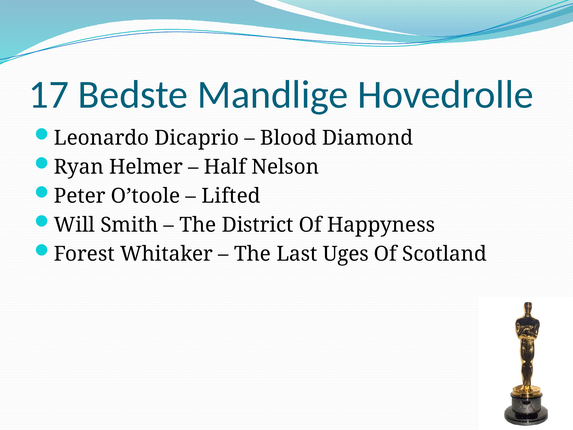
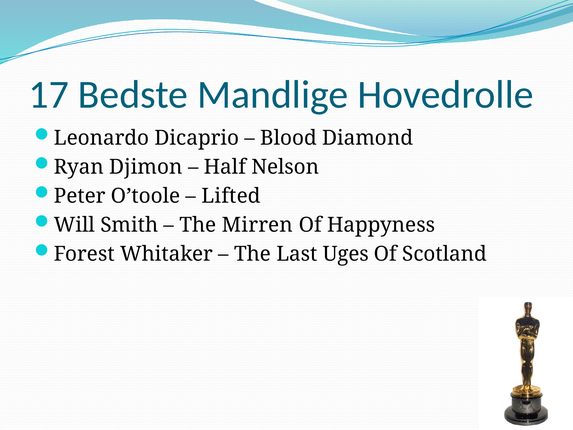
Helmer: Helmer -> Djimon (146, 167)
District: District -> Mirren (257, 225)
